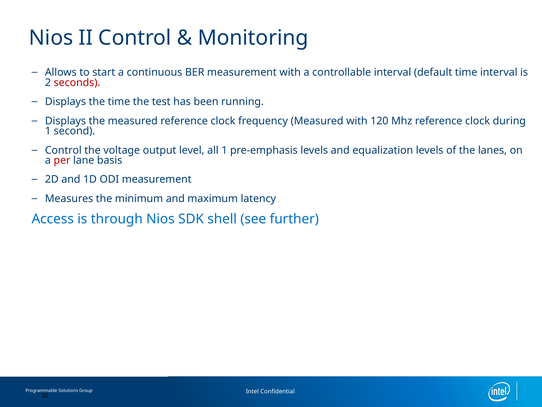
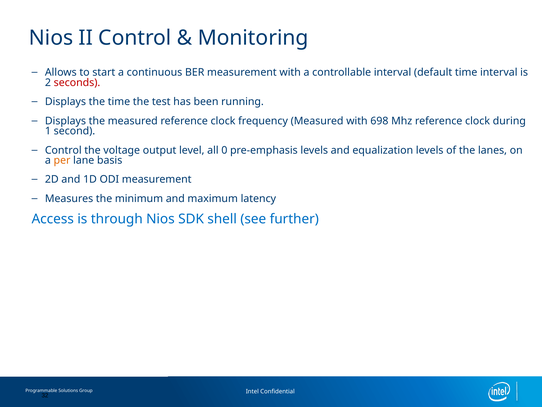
120: 120 -> 698 (379, 121)
all 1: 1 -> 0 (224, 150)
per colour: red -> orange (62, 160)
